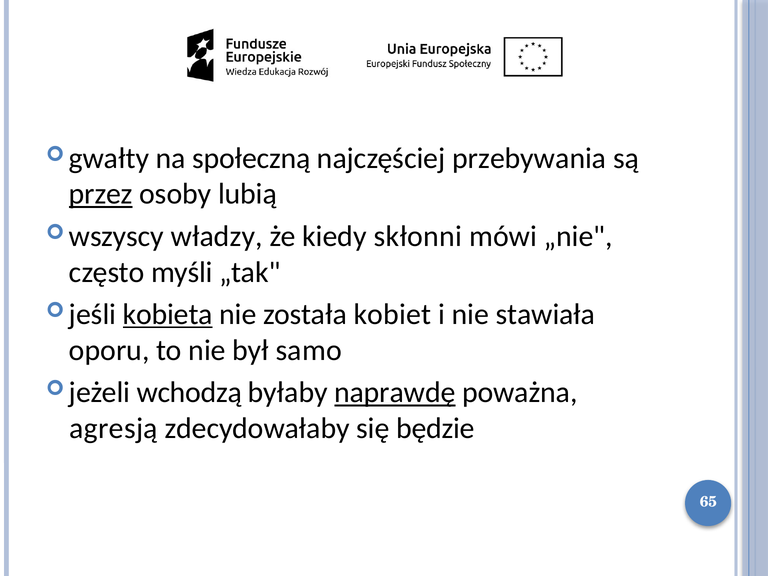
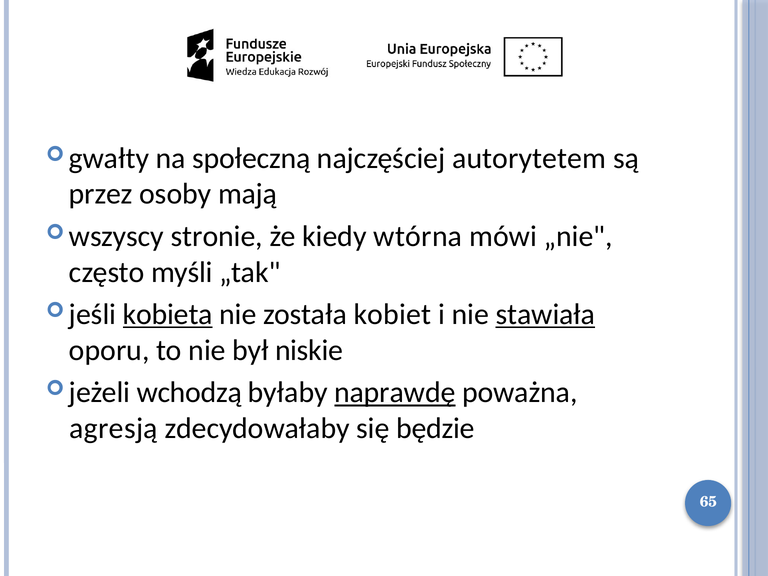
przebywania: przebywania -> autorytetem (529, 158)
przez underline: present -> none (101, 194)
lubią: lubią -> mają (248, 194)
władzy: władzy -> stronie (217, 236)
skłonni: skłonni -> wtórna (418, 236)
stawiała underline: none -> present (545, 314)
samo: samo -> niskie (309, 350)
